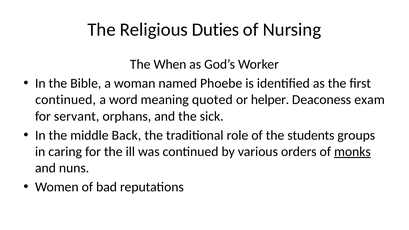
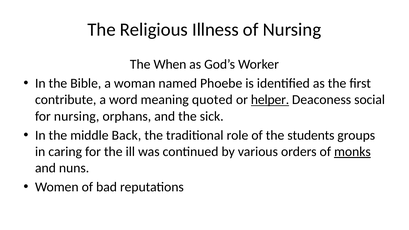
Duties: Duties -> Illness (215, 30)
continued: continued -> contribute (66, 100)
helper underline: none -> present (270, 100)
exam: exam -> social (370, 100)
for servant: servant -> nursing (77, 116)
